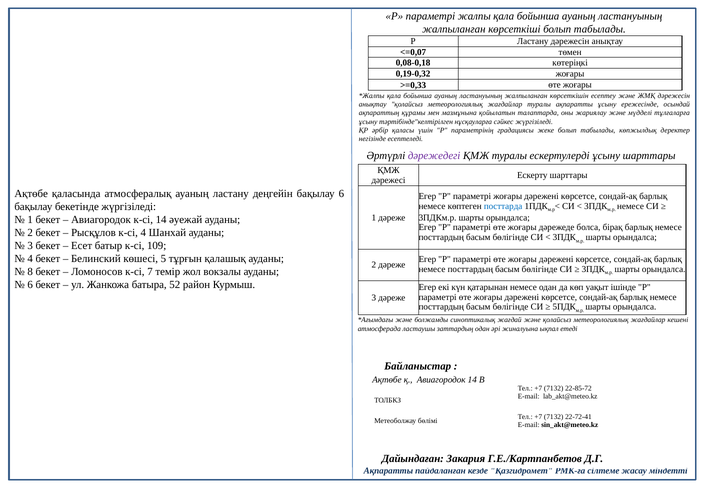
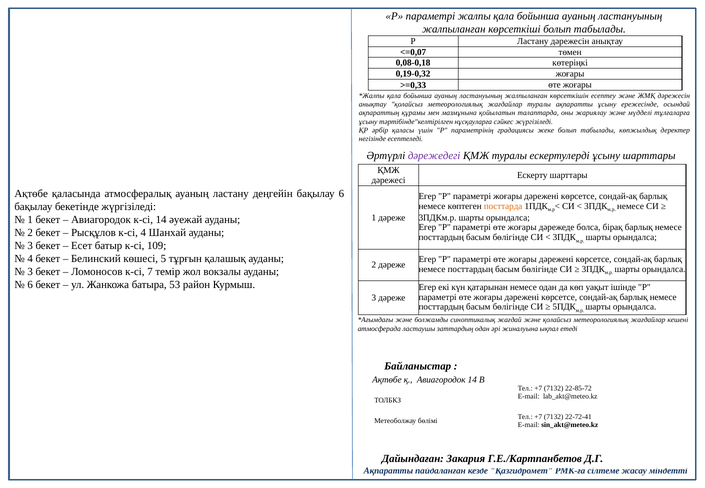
посттарда colour: blue -> orange (503, 206)
8: 8 -> 3 (30, 272)
52: 52 -> 53 (175, 285)
